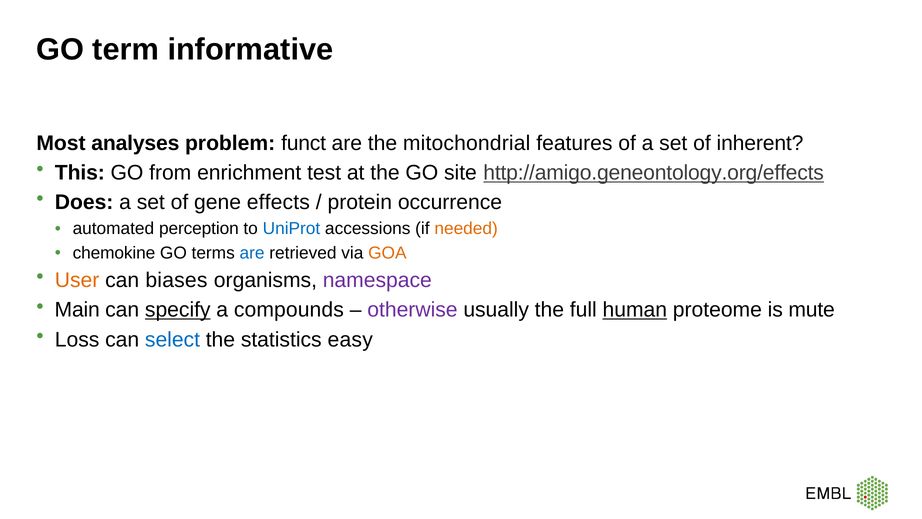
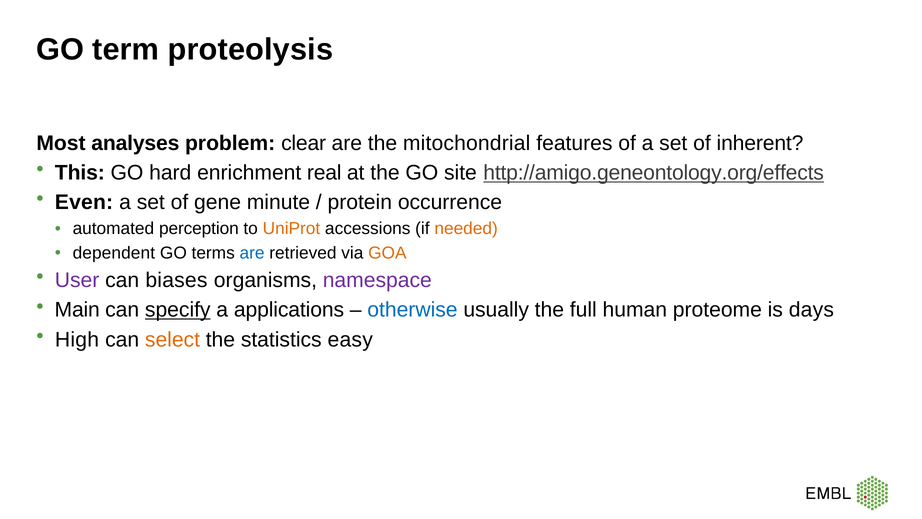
informative: informative -> proteolysis (250, 50)
funct: funct -> clear (304, 143)
from: from -> hard (170, 173)
test: test -> real (324, 173)
Does: Does -> Even (84, 202)
effects: effects -> minute (278, 202)
UniProt colour: blue -> orange (291, 228)
chemokine: chemokine -> dependent (114, 253)
User colour: orange -> purple (77, 280)
compounds: compounds -> applications (289, 310)
otherwise colour: purple -> blue (412, 310)
human underline: present -> none (635, 310)
mute: mute -> days (811, 310)
Loss: Loss -> High (77, 339)
select colour: blue -> orange (172, 339)
